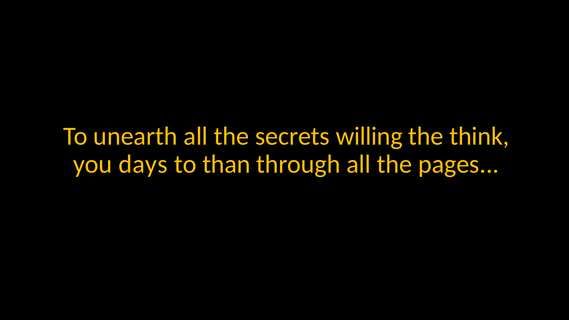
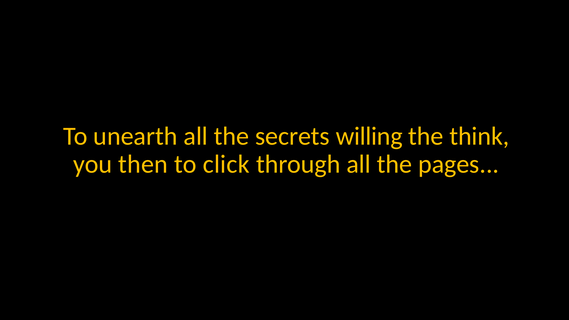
days: days -> then (143, 164)
than: than -> click (226, 164)
